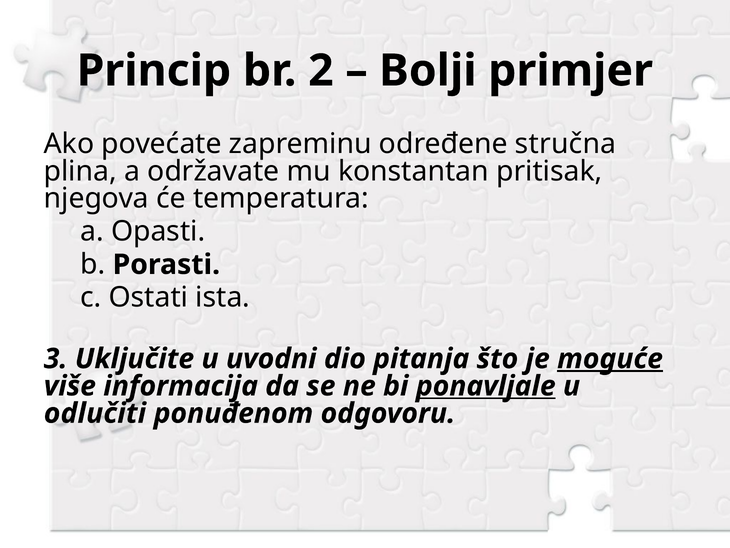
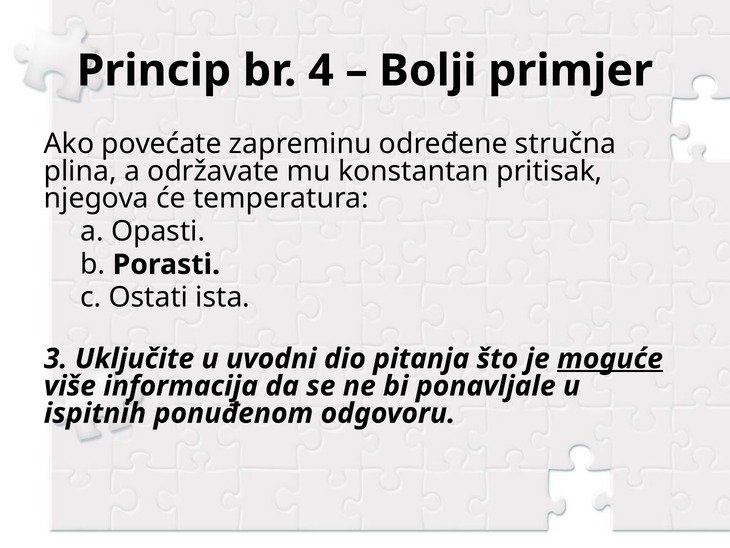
2: 2 -> 4 (321, 71)
ponavljale underline: present -> none (486, 386)
odlučiti: odlučiti -> ispitnih (95, 413)
